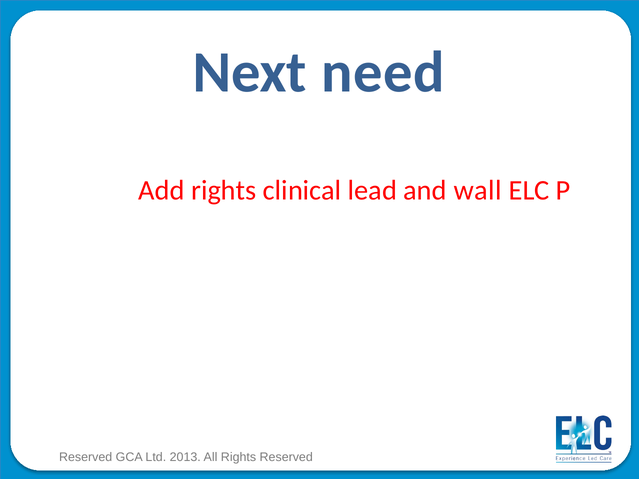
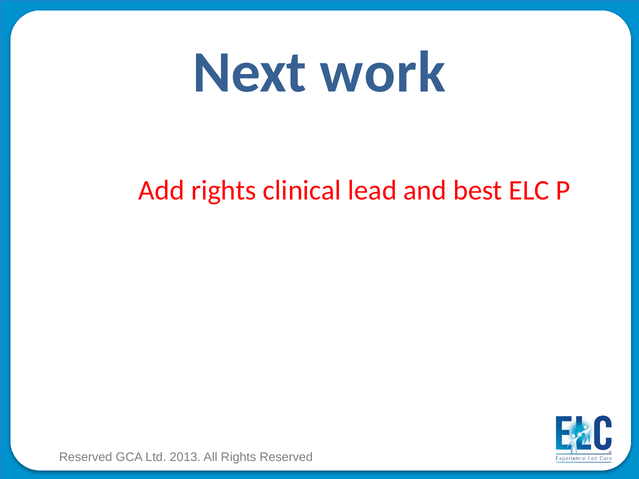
need: need -> work (383, 73)
wall: wall -> best (478, 190)
